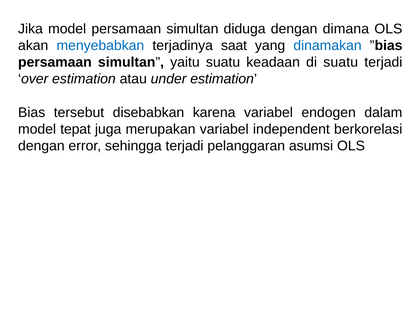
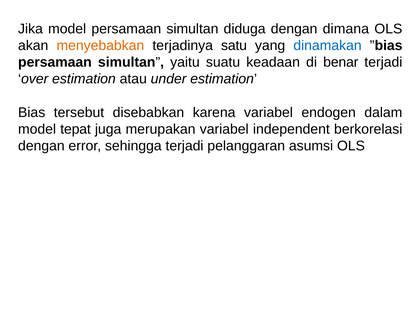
menyebabkan colour: blue -> orange (100, 46)
saat: saat -> satu (234, 46)
di suatu: suatu -> benar (341, 62)
